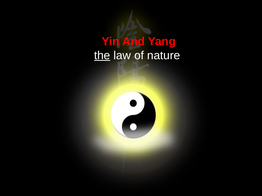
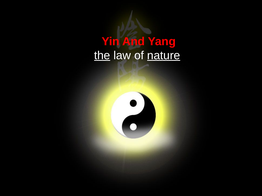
nature underline: none -> present (164, 56)
